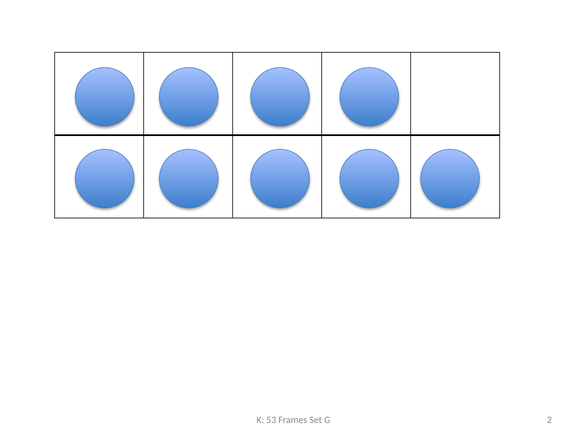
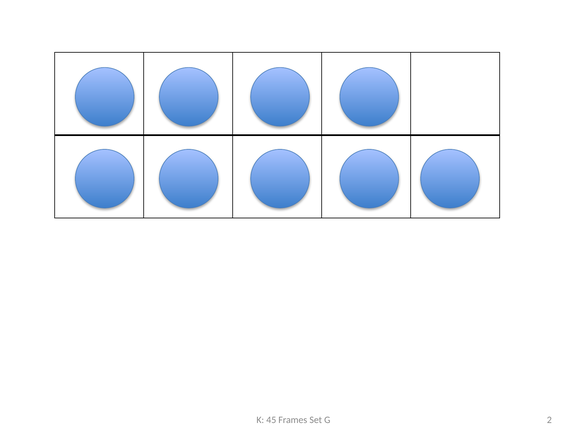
53: 53 -> 45 (271, 420)
